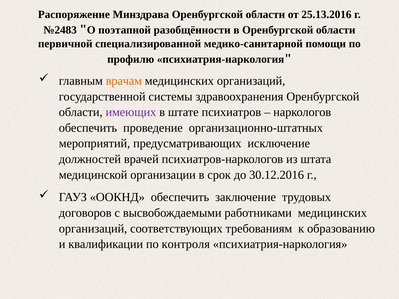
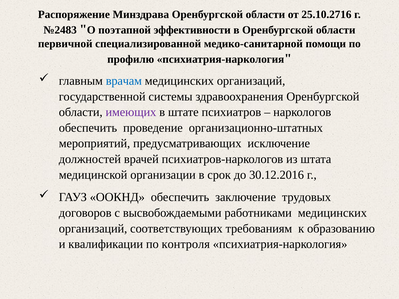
25.13.2016: 25.13.2016 -> 25.10.2716 (326, 14)
разобщённости: разобщённости -> эффективности (192, 30)
врачам colour: orange -> blue (124, 81)
